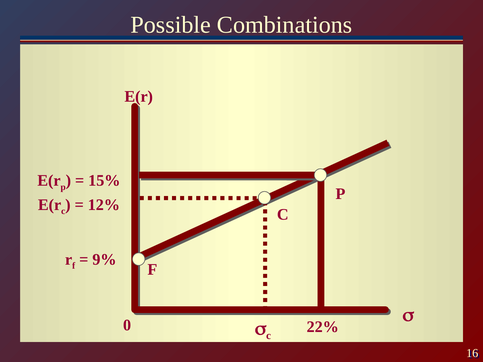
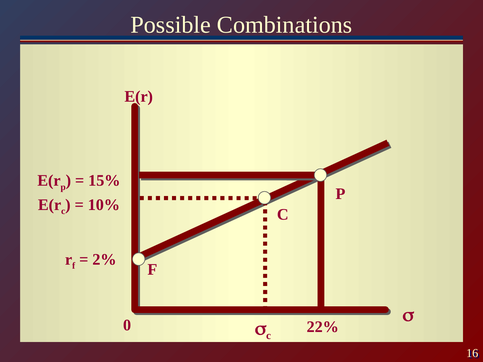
12%: 12% -> 10% (104, 205)
9%: 9% -> 2% (104, 260)
